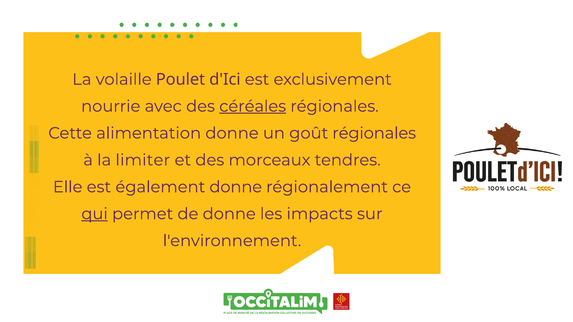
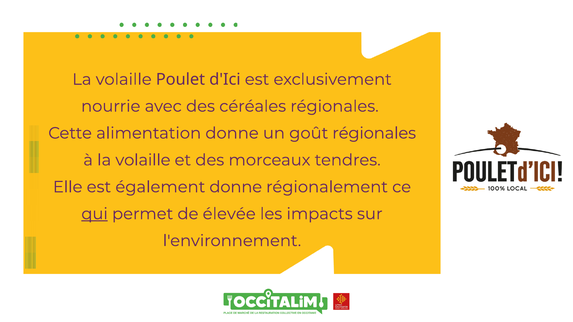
céréales underline: present -> none (253, 106)
à la limiter: limiter -> volaille (143, 160)
de donne: donne -> élevée (229, 214)
